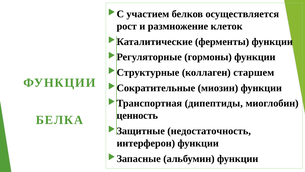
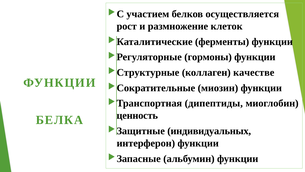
старшем: старшем -> качестве (254, 72)
недостаточность: недостаточность -> индивидуальных (209, 131)
